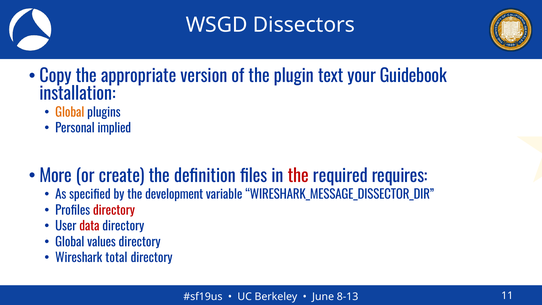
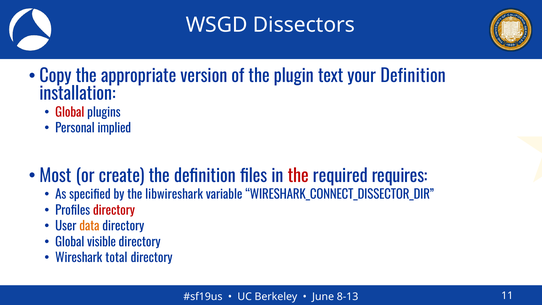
your Guidebook: Guidebook -> Definition (413, 76)
Global colour: orange -> red (70, 112)
More: More -> Most (56, 176)
development: development -> libwireshark (174, 195)
WIRESHARK_MESSAGE_DISSECTOR_DIR: WIRESHARK_MESSAGE_DISSECTOR_DIR -> WIRESHARK_CONNECT_DISSECTOR_DIR (340, 195)
data colour: red -> orange (89, 226)
values: values -> visible (102, 242)
